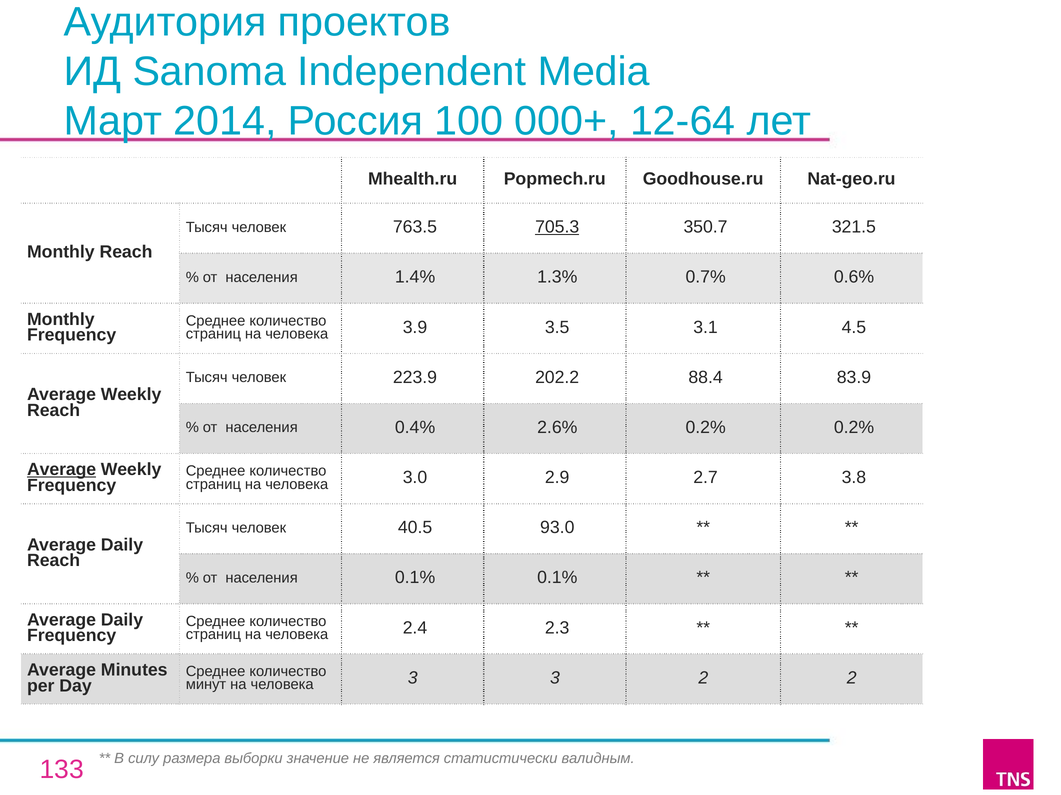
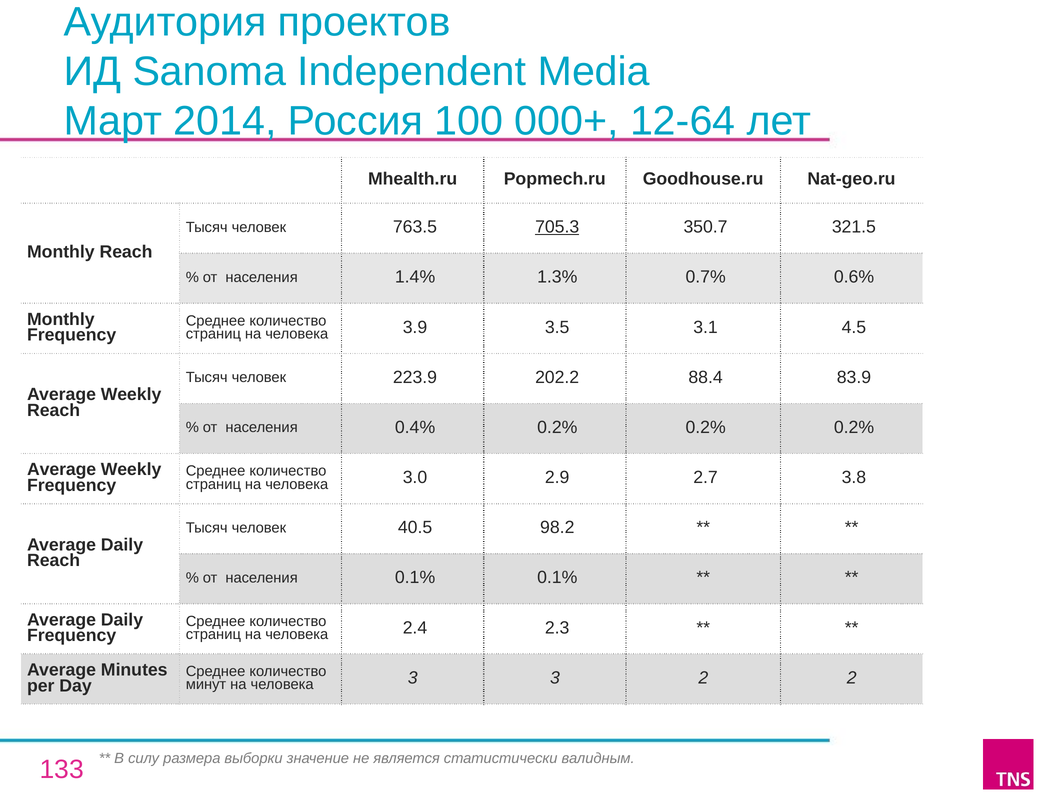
0.4% 2.6%: 2.6% -> 0.2% (557, 428)
Average underline: present -> none (62, 470)
93.0: 93.0 -> 98.2 (557, 528)
